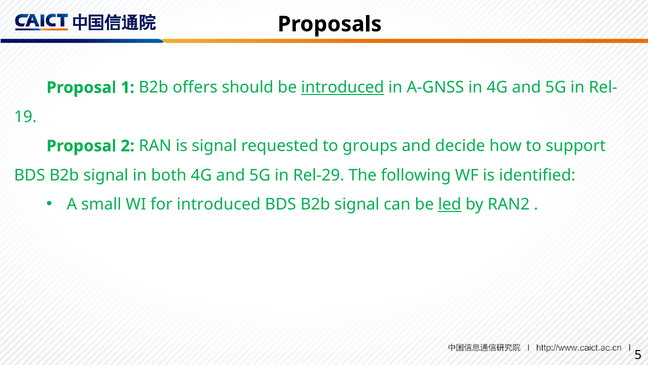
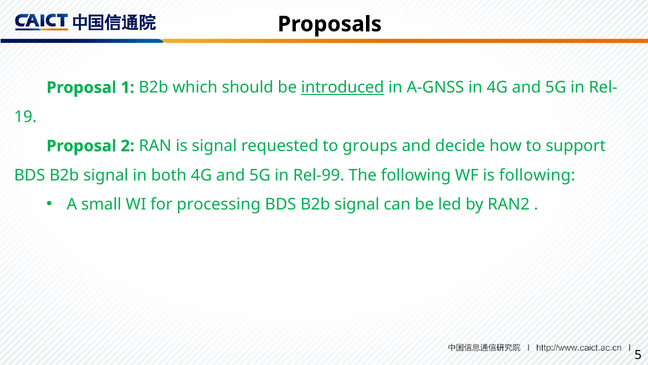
offers: offers -> which (195, 87)
Rel-29: Rel-29 -> Rel-99 (319, 175)
is identified: identified -> following (537, 175)
for introduced: introduced -> processing (219, 204)
led underline: present -> none (450, 204)
